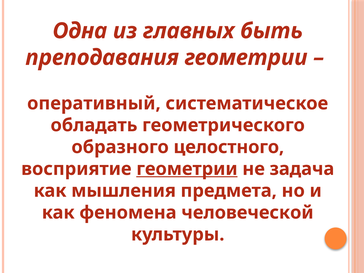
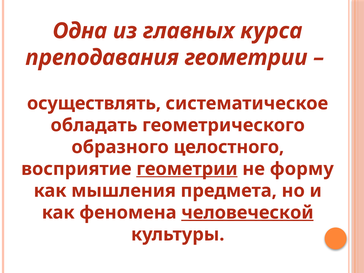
быть: быть -> курса (271, 31)
оперативный: оперативный -> осуществлять (94, 103)
задача: задача -> форму (302, 169)
человеческой underline: none -> present (247, 213)
